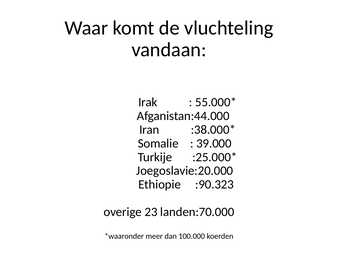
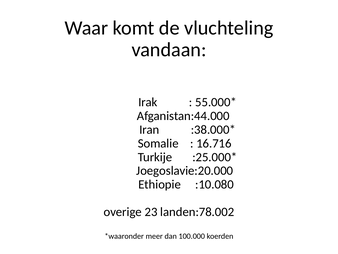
39.000: 39.000 -> 16.716 (214, 143)
:90.323: :90.323 -> :10.080 (214, 184)
landen:70.000: landen:70.000 -> landen:78.002 (197, 212)
